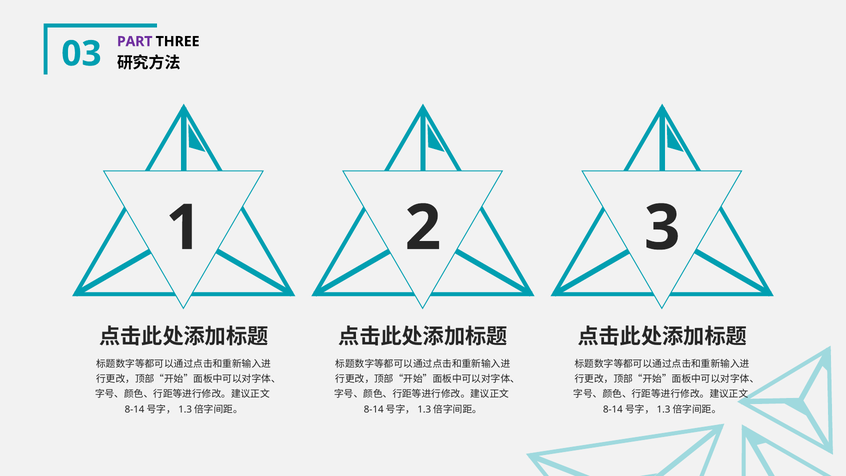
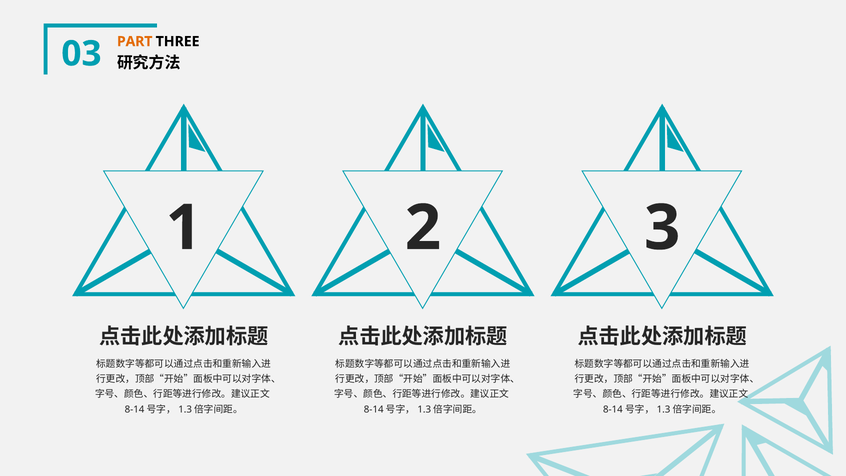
PART colour: purple -> orange (135, 41)
